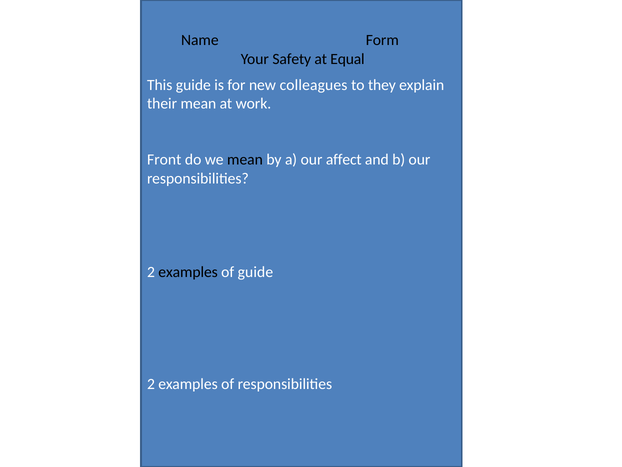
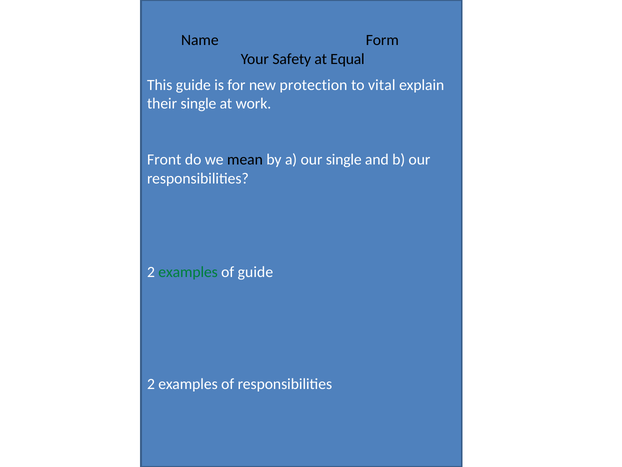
colleagues: colleagues -> protection (314, 85)
they: they -> vital (382, 85)
their mean: mean -> single (198, 104)
our affect: affect -> single (344, 160)
examples colour: black -> green (188, 272)
